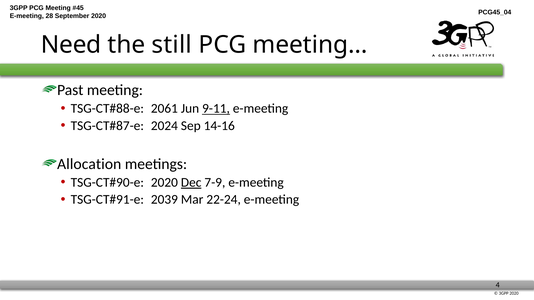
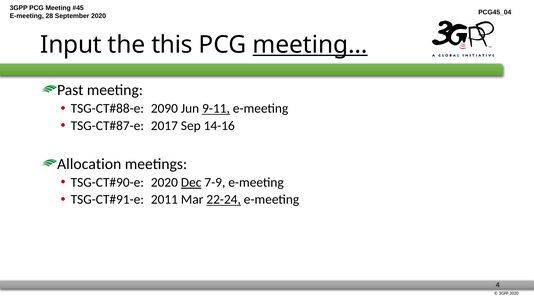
Need: Need -> Input (71, 45)
still: still -> this (172, 45)
meeting… underline: none -> present (310, 45)
2061: 2061 -> 2090 (164, 109)
2024: 2024 -> 2017 (164, 126)
2039: 2039 -> 2011 (164, 200)
22-24 underline: none -> present (224, 200)
